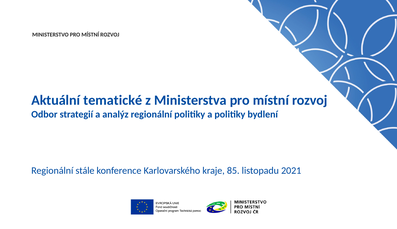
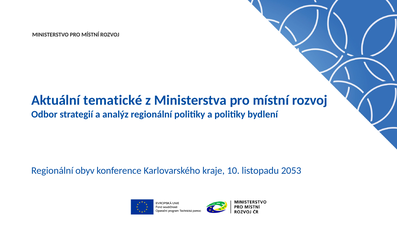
stále: stále -> obyv (85, 170)
85: 85 -> 10 (233, 170)
2021: 2021 -> 2053 (291, 170)
